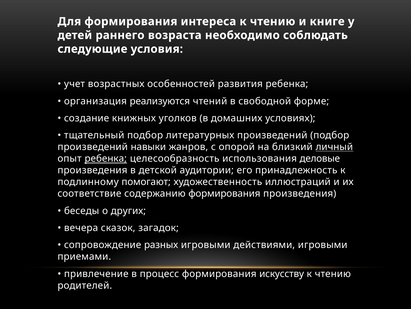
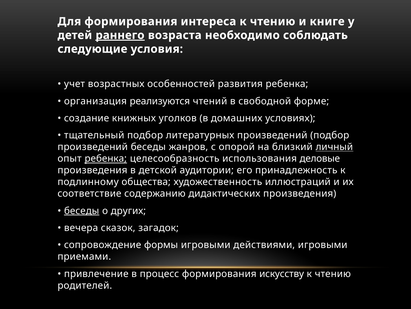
раннего underline: none -> present (120, 35)
произведений навыки: навыки -> беседы (148, 147)
помогают: помогают -> общества (146, 182)
содержанию формирования: формирования -> дидактических (224, 193)
беседы underline: none -> present (82, 210)
разных: разных -> формы (161, 244)
